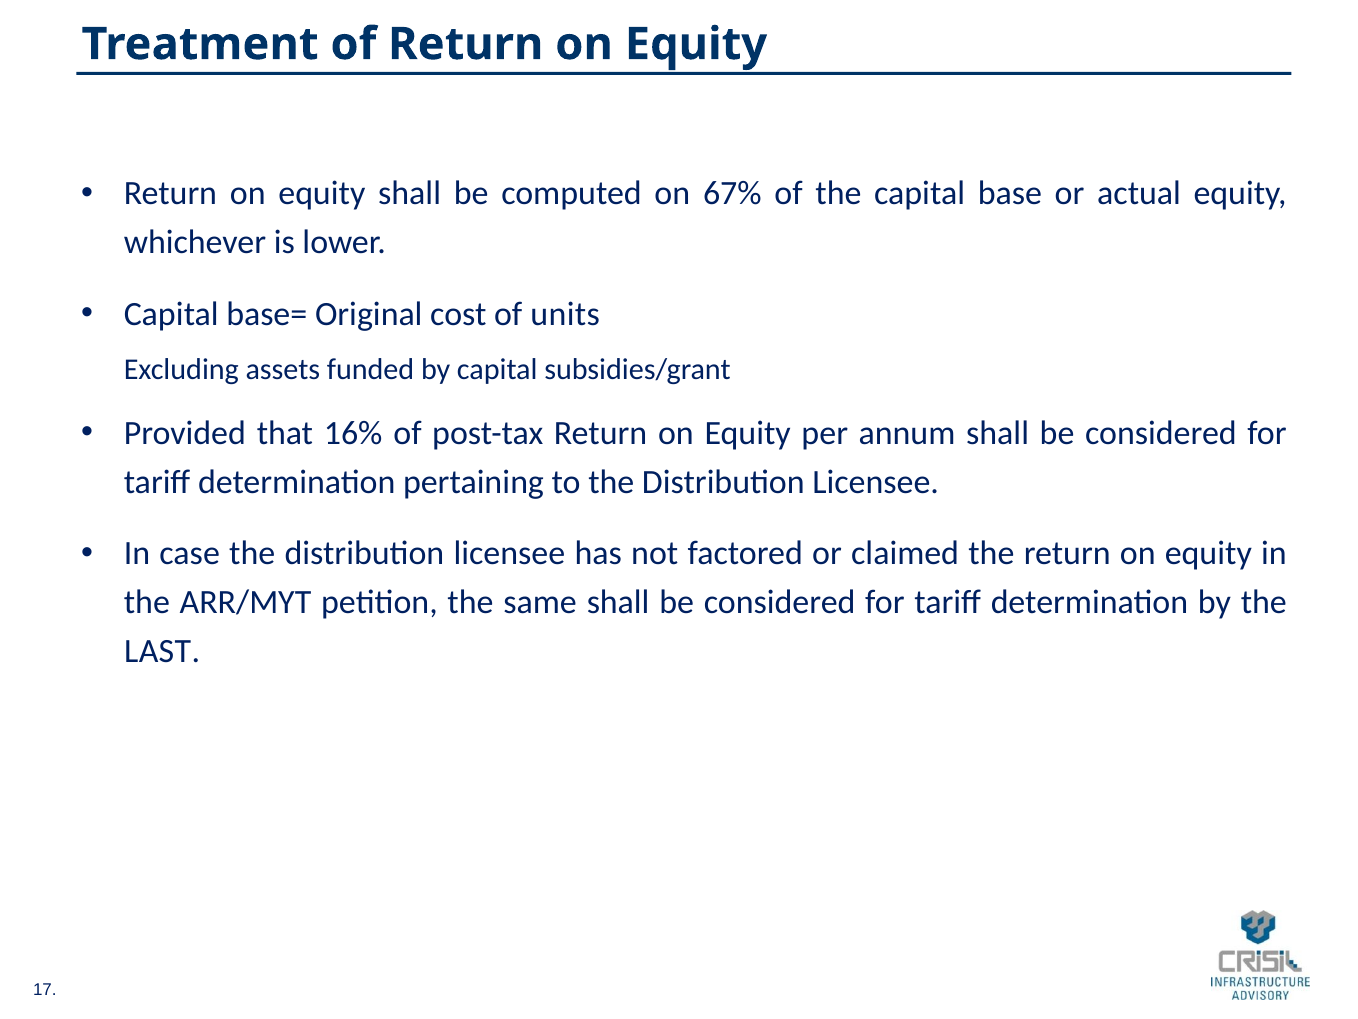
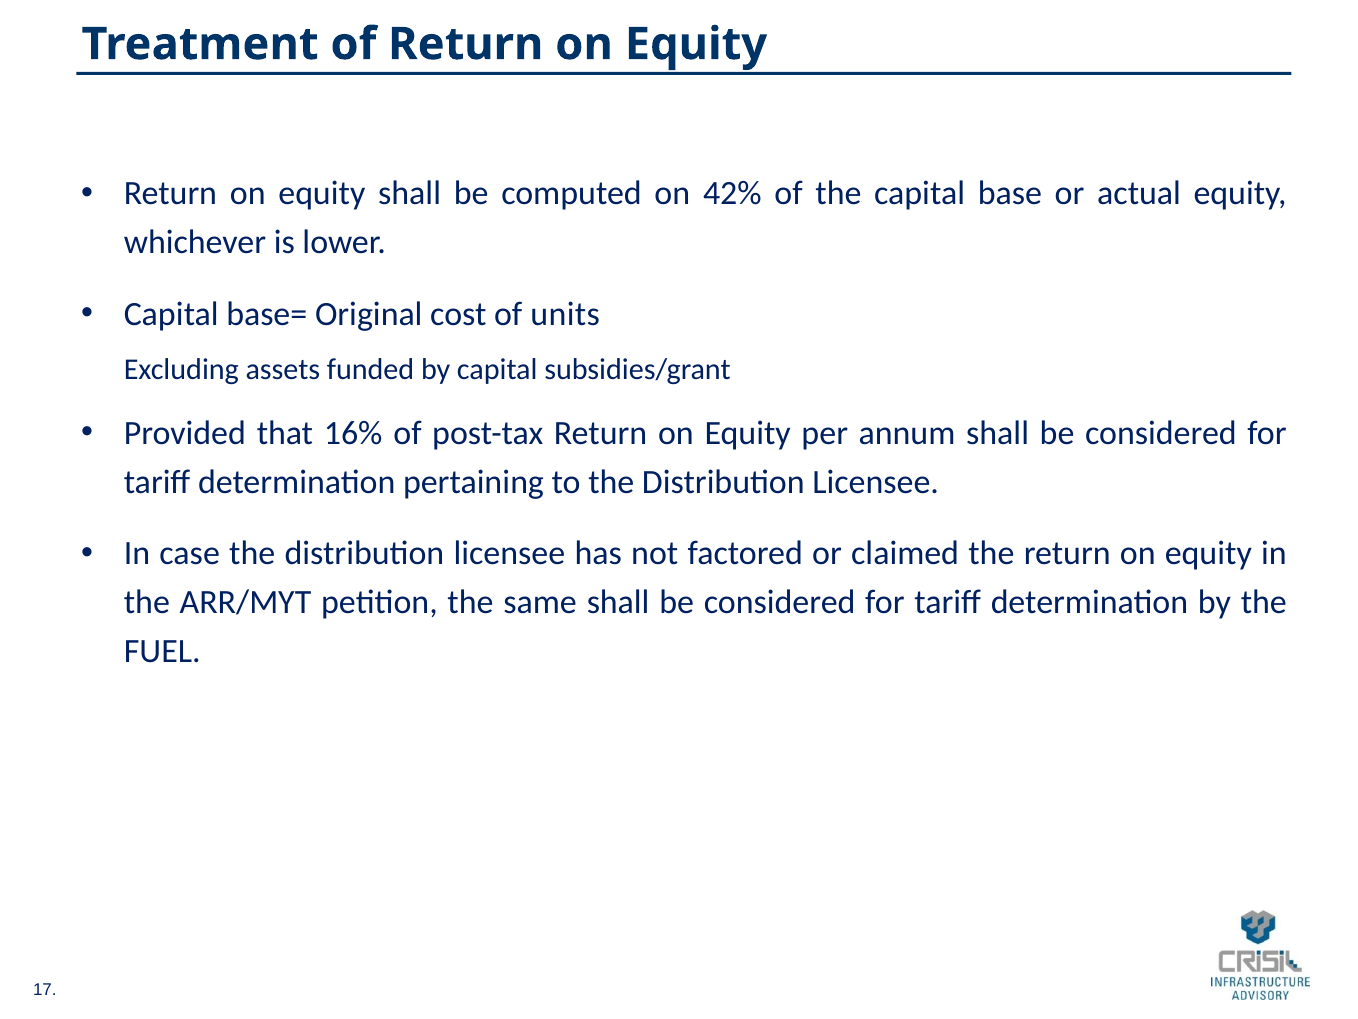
67%: 67% -> 42% (732, 194)
LAST: LAST -> FUEL (162, 651)
